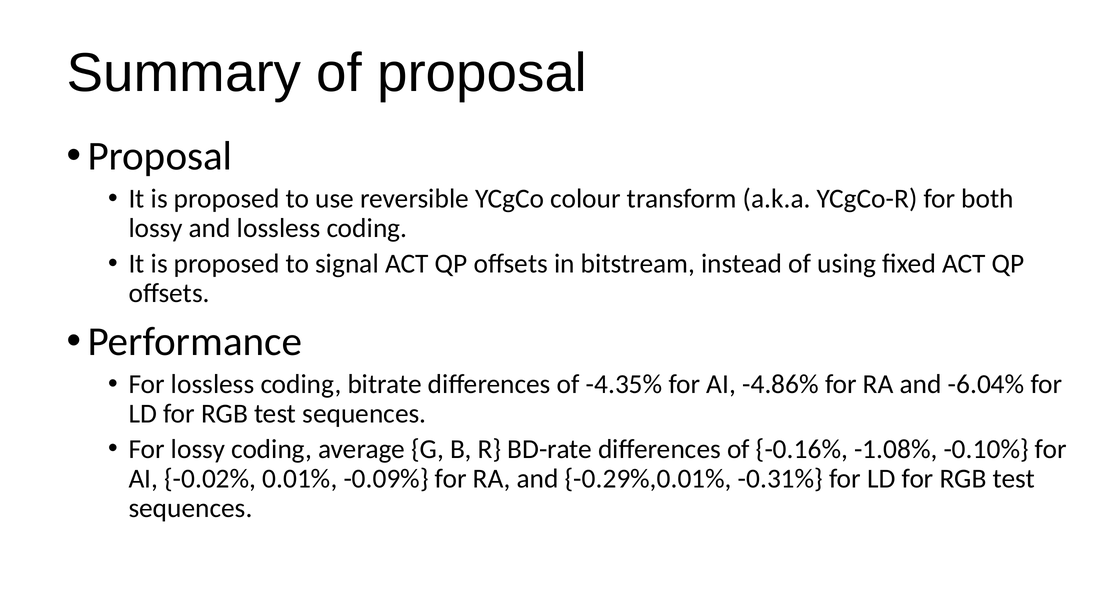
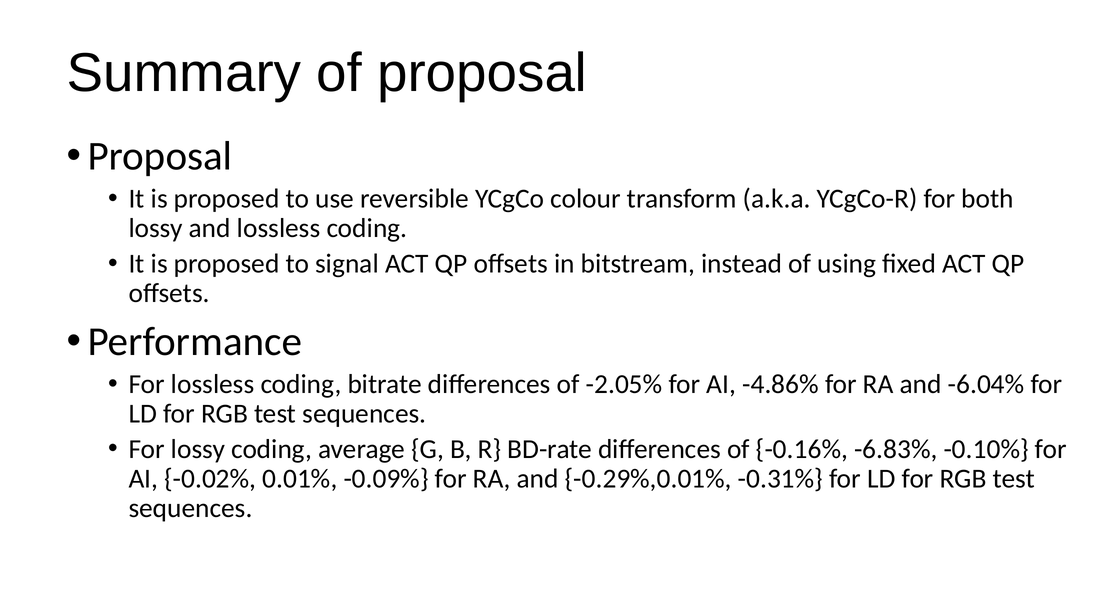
-4.35%: -4.35% -> -2.05% (624, 385)
-1.08%: -1.08% -> -6.83% (896, 449)
